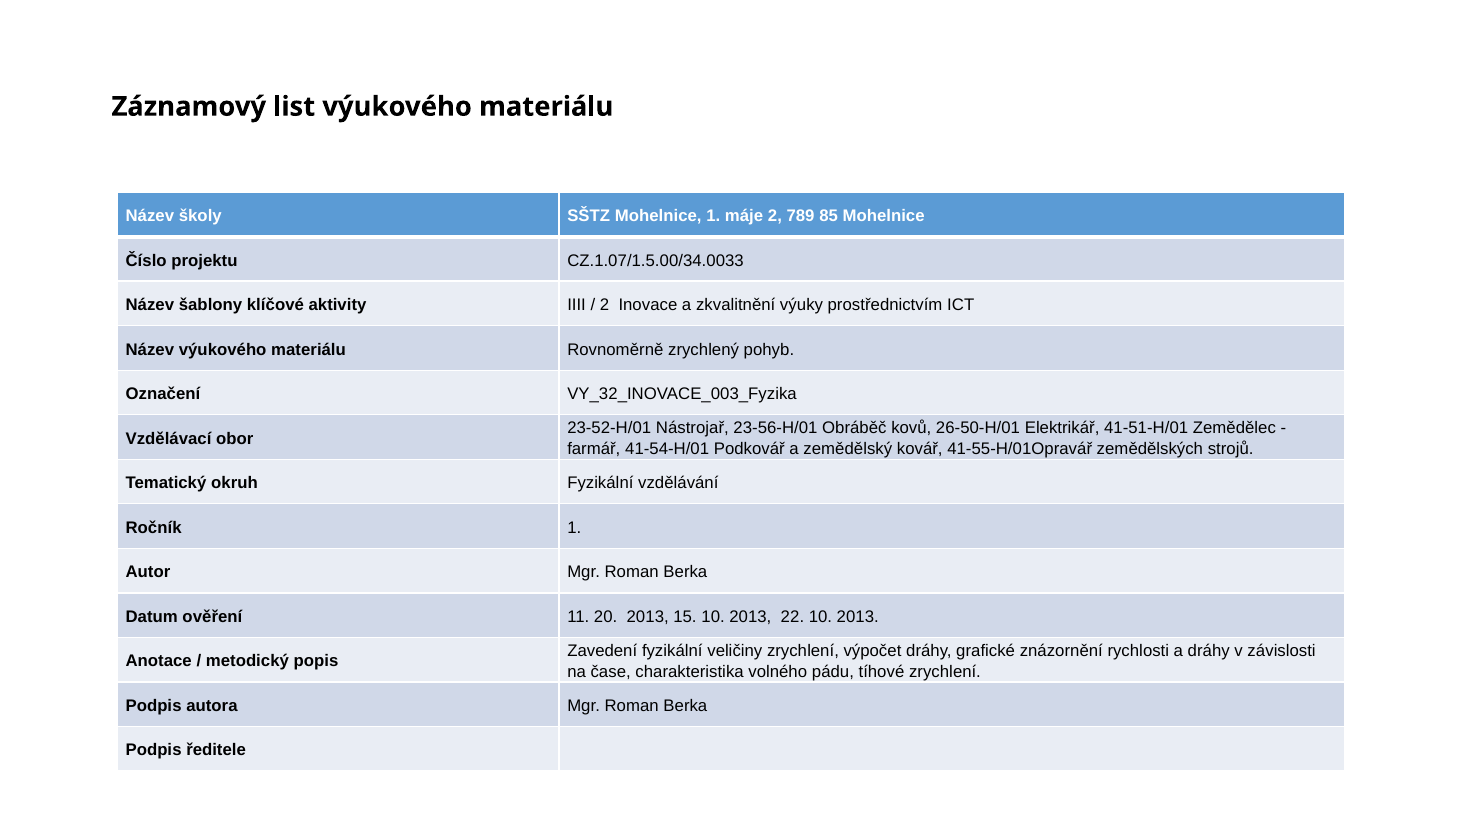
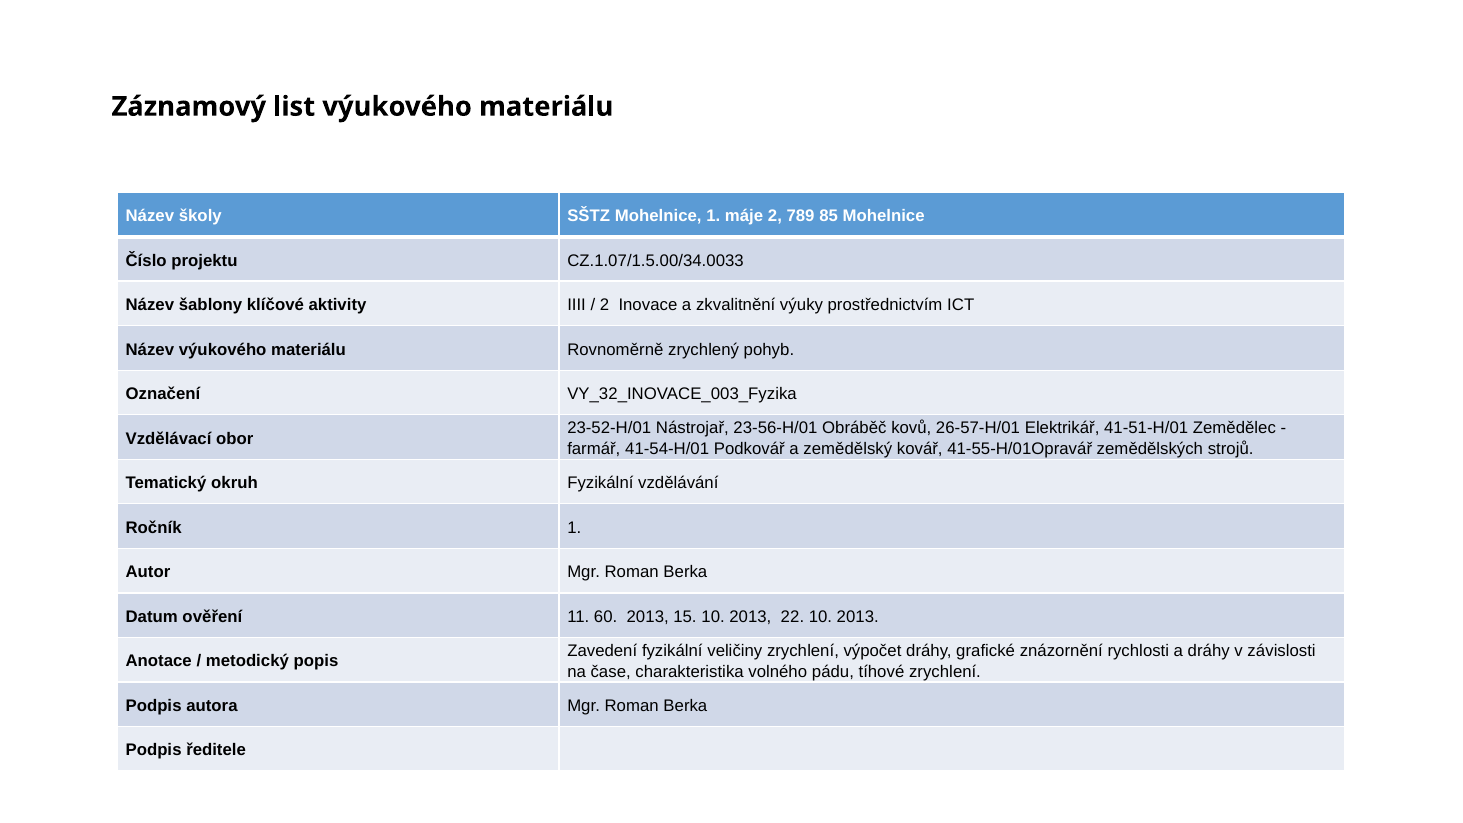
26-50-H/01: 26-50-H/01 -> 26-57-H/01 (978, 428)
20: 20 -> 60 (606, 617)
